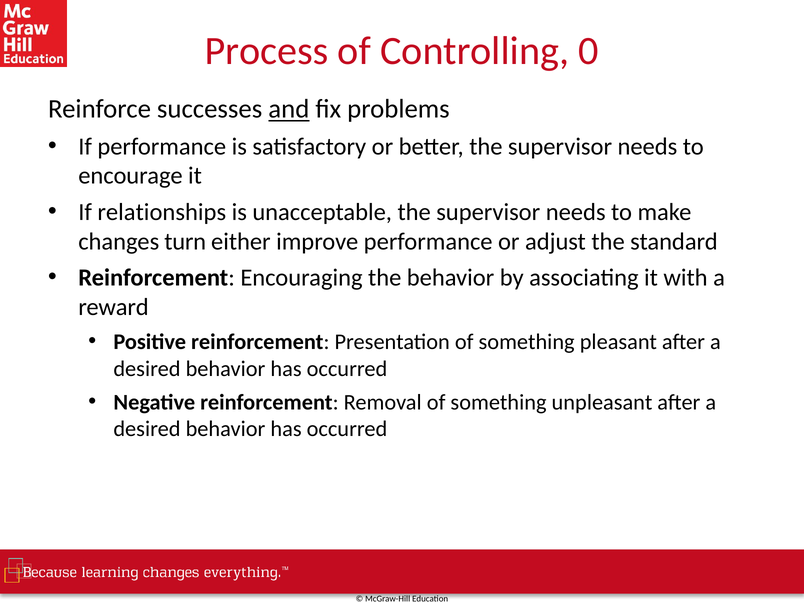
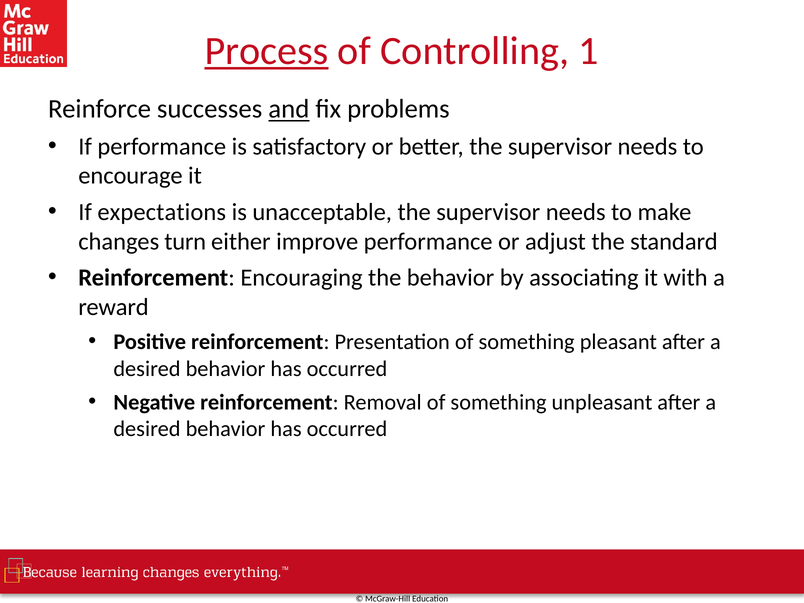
Process underline: none -> present (267, 51)
0: 0 -> 1 (589, 51)
relationships: relationships -> expectations (162, 212)
